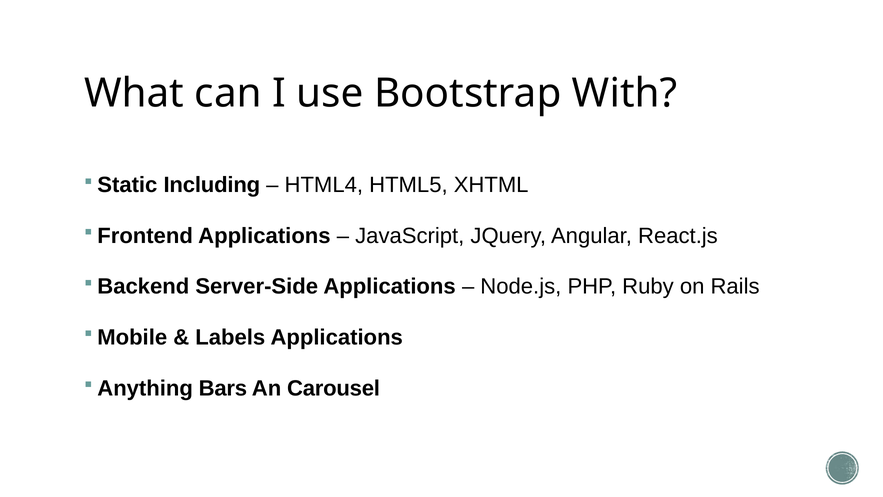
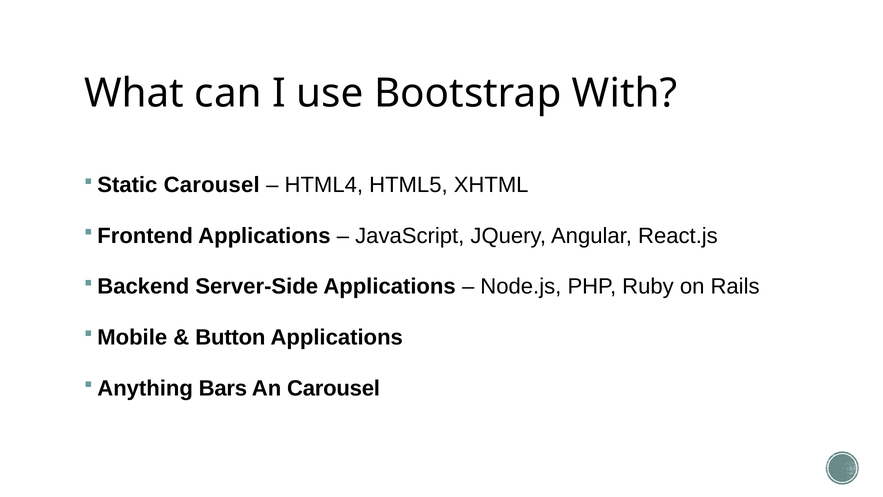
Including: Including -> Carousel (212, 185)
Labels: Labels -> Button (230, 337)
